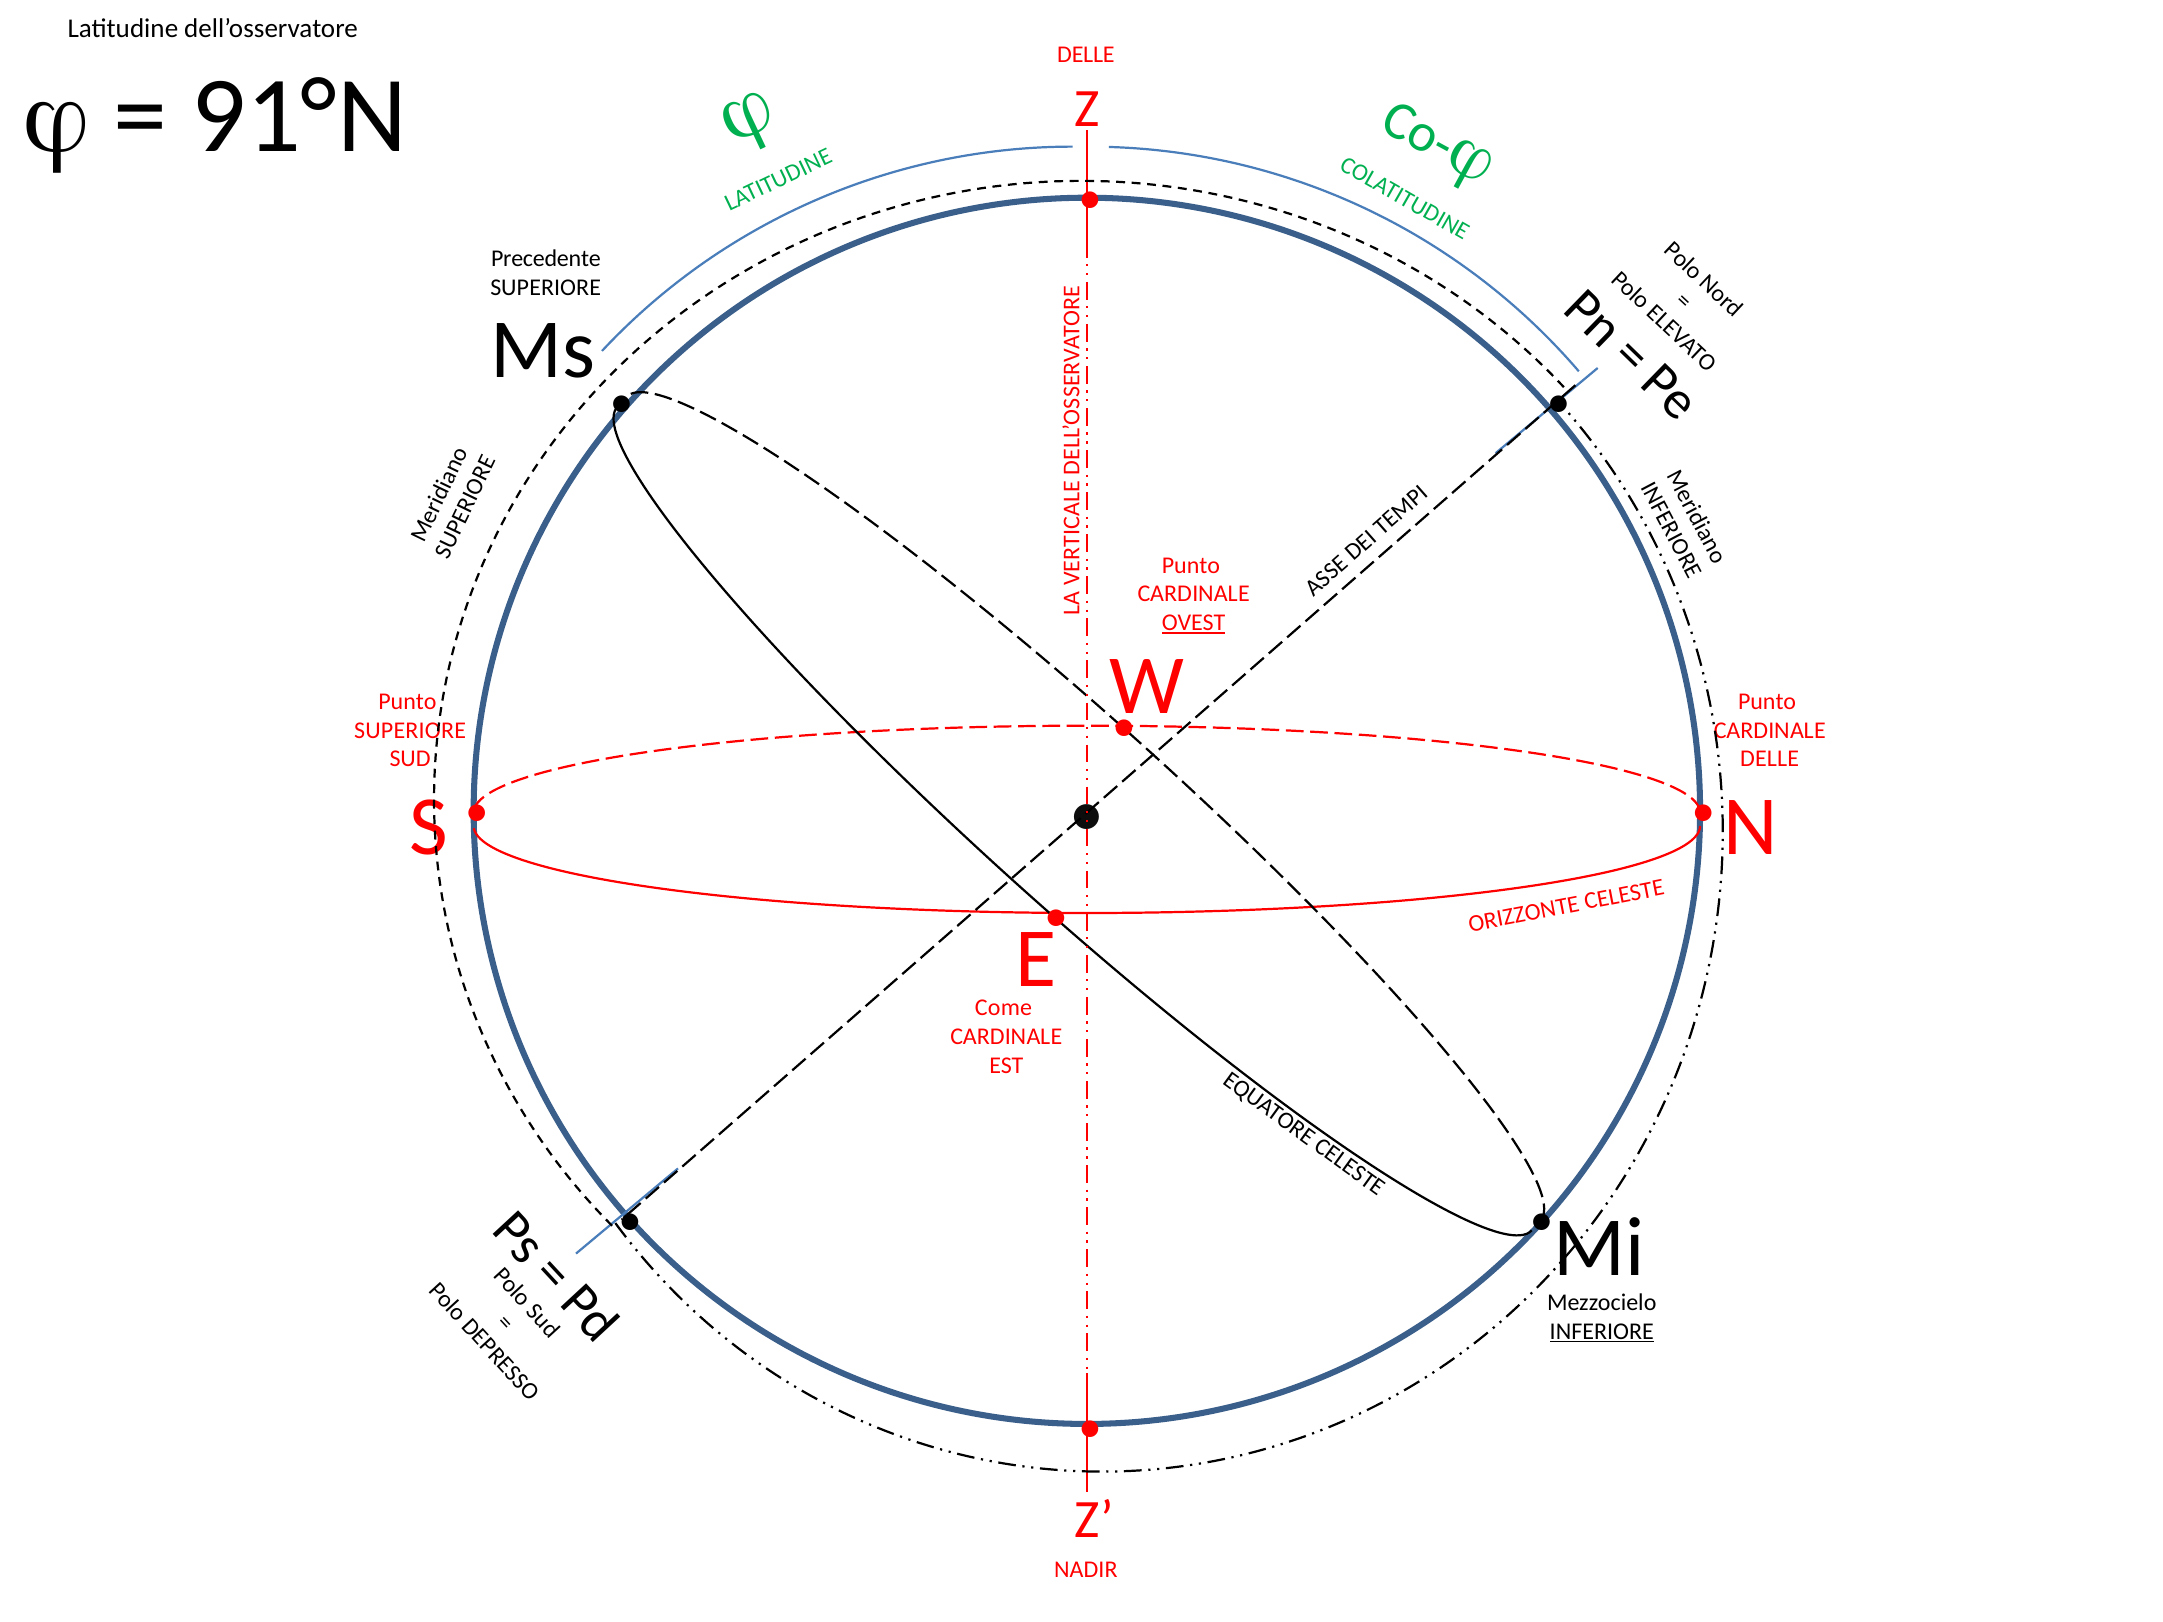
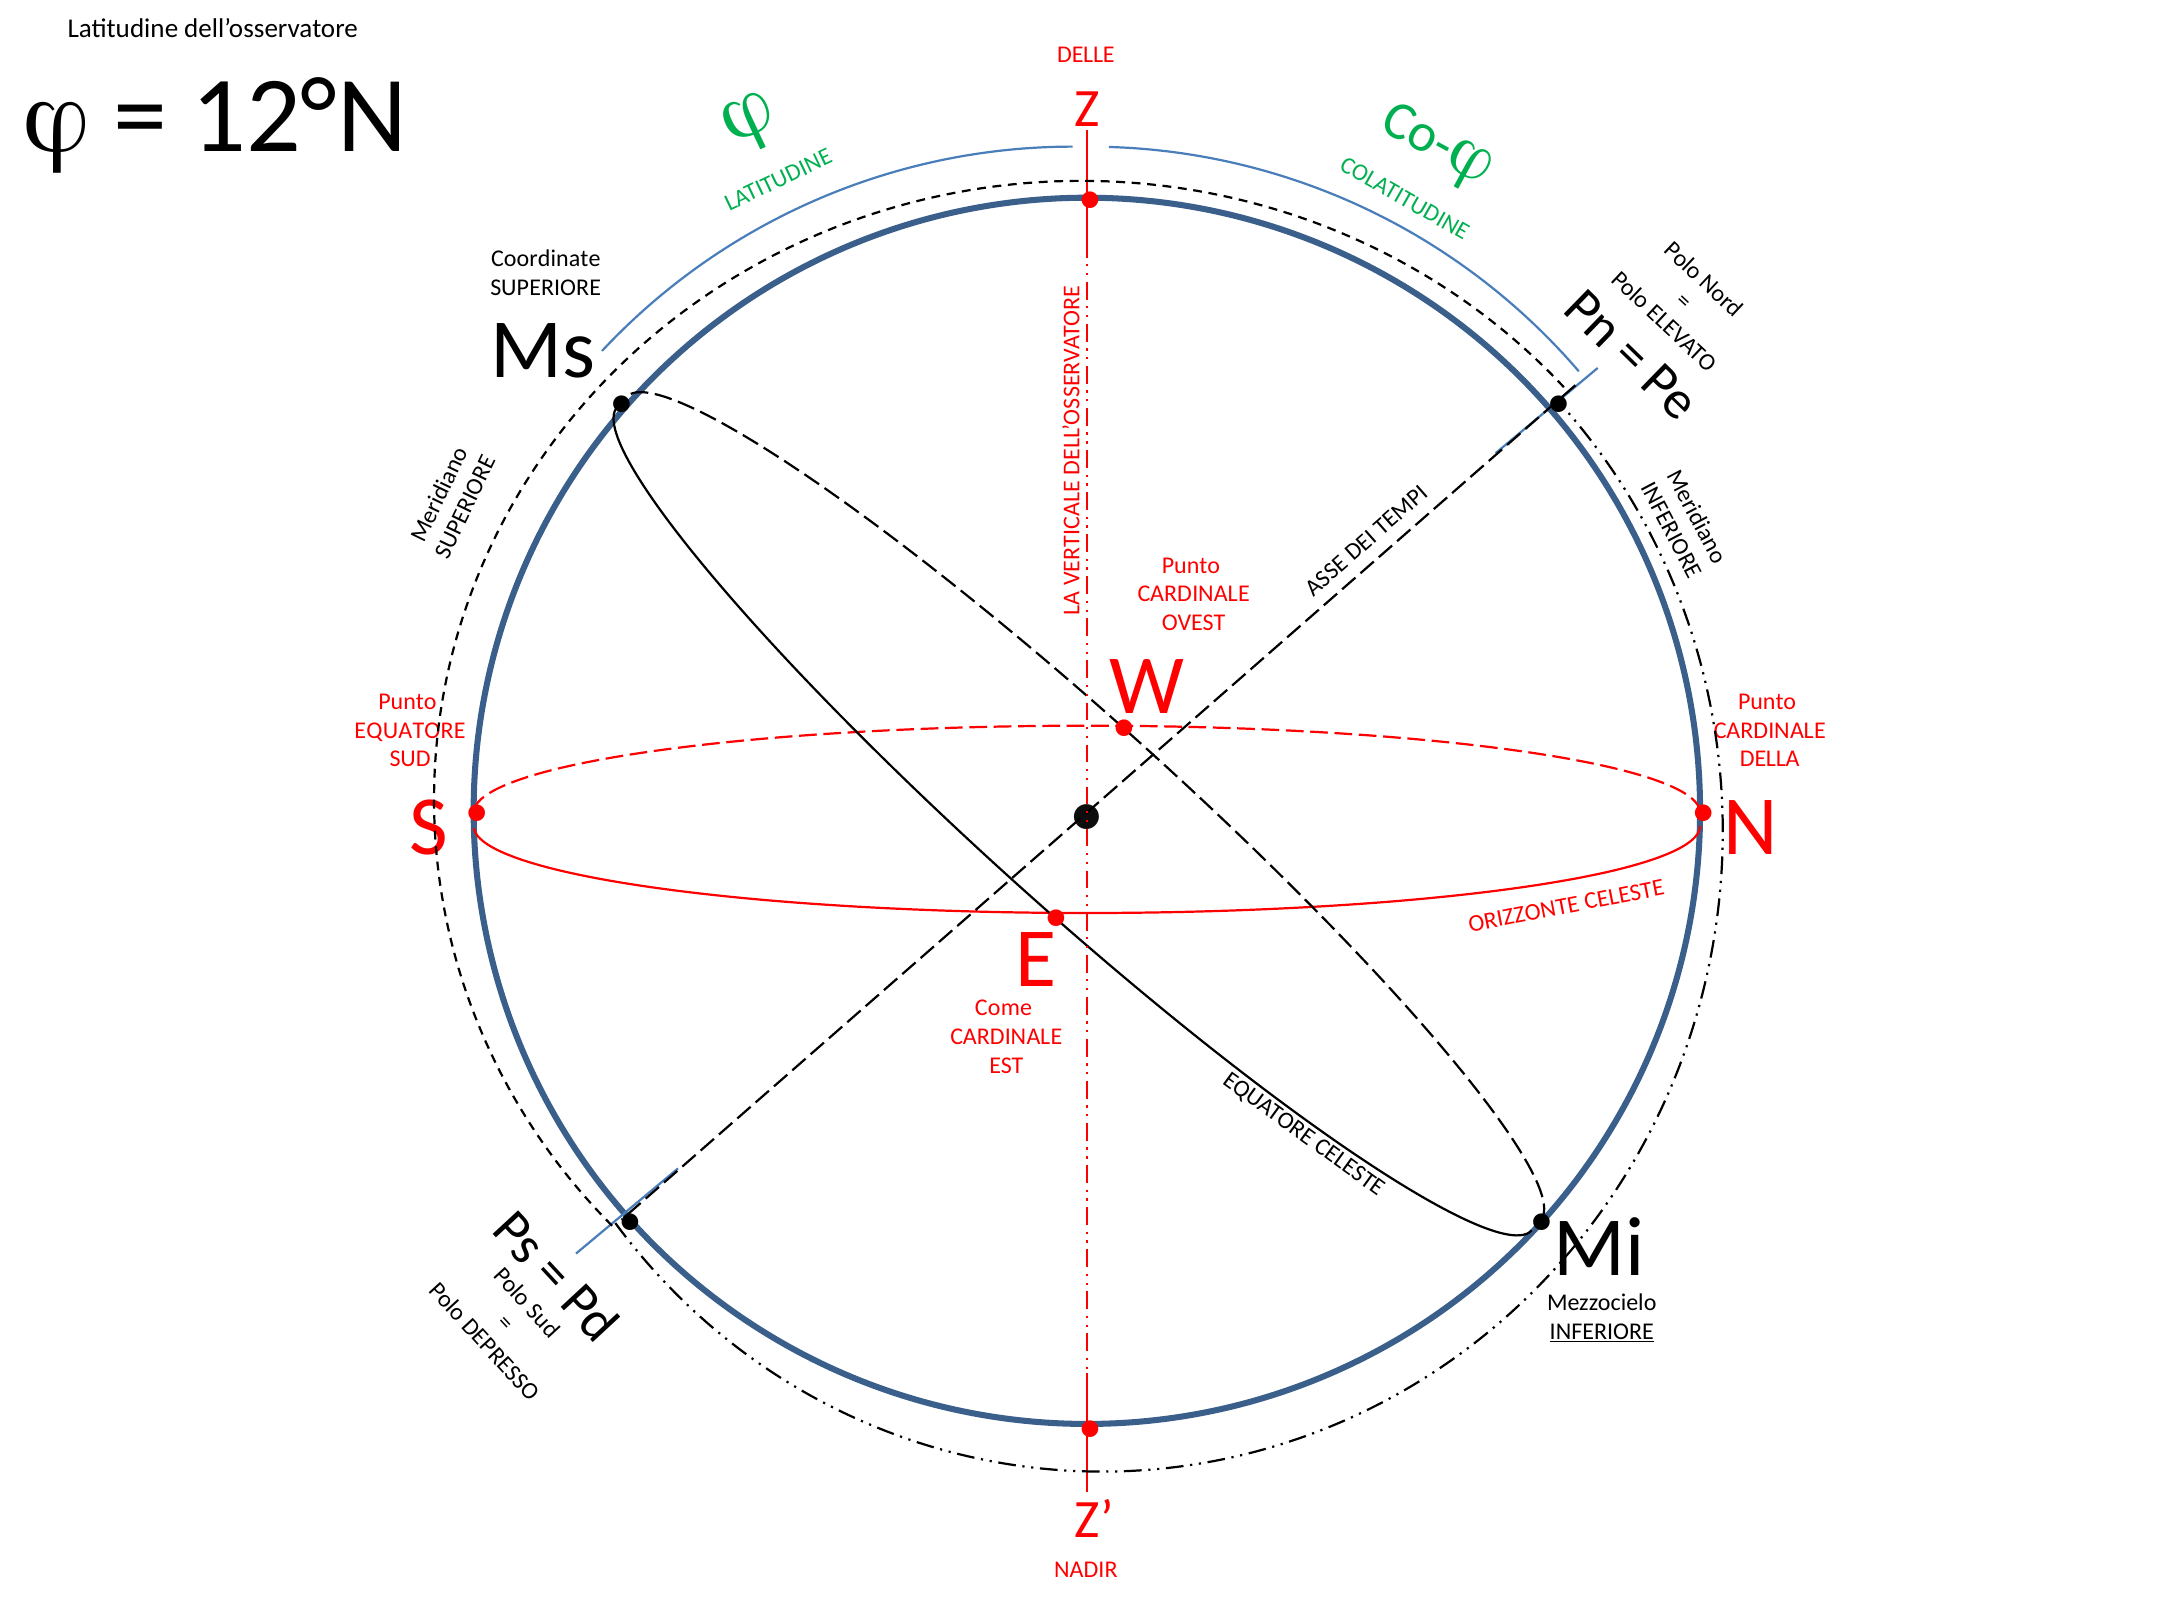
91°N: 91°N -> 12°N (299, 116)
Precedente: Precedente -> Coordinate (546, 259)
OVEST underline: present -> none (1194, 623)
SUPERIORE: SUPERIORE -> EQUATORE (410, 730)
DELLE: DELLE -> DELLA (1770, 759)
